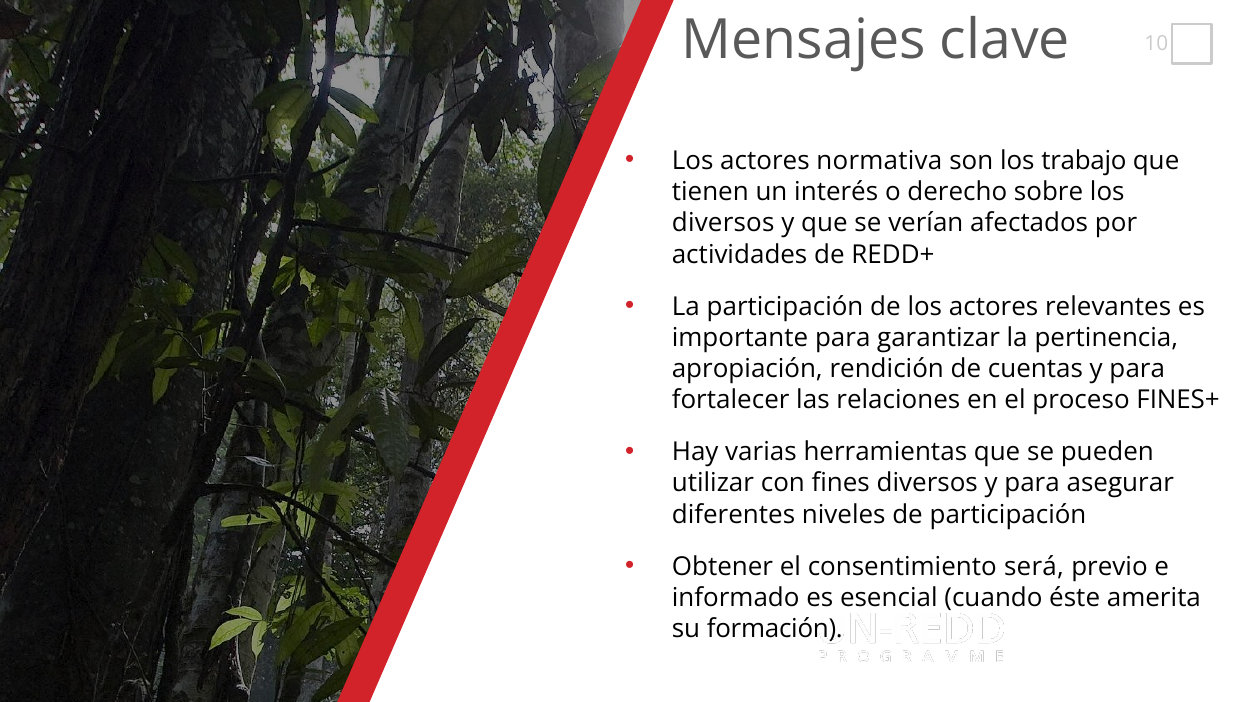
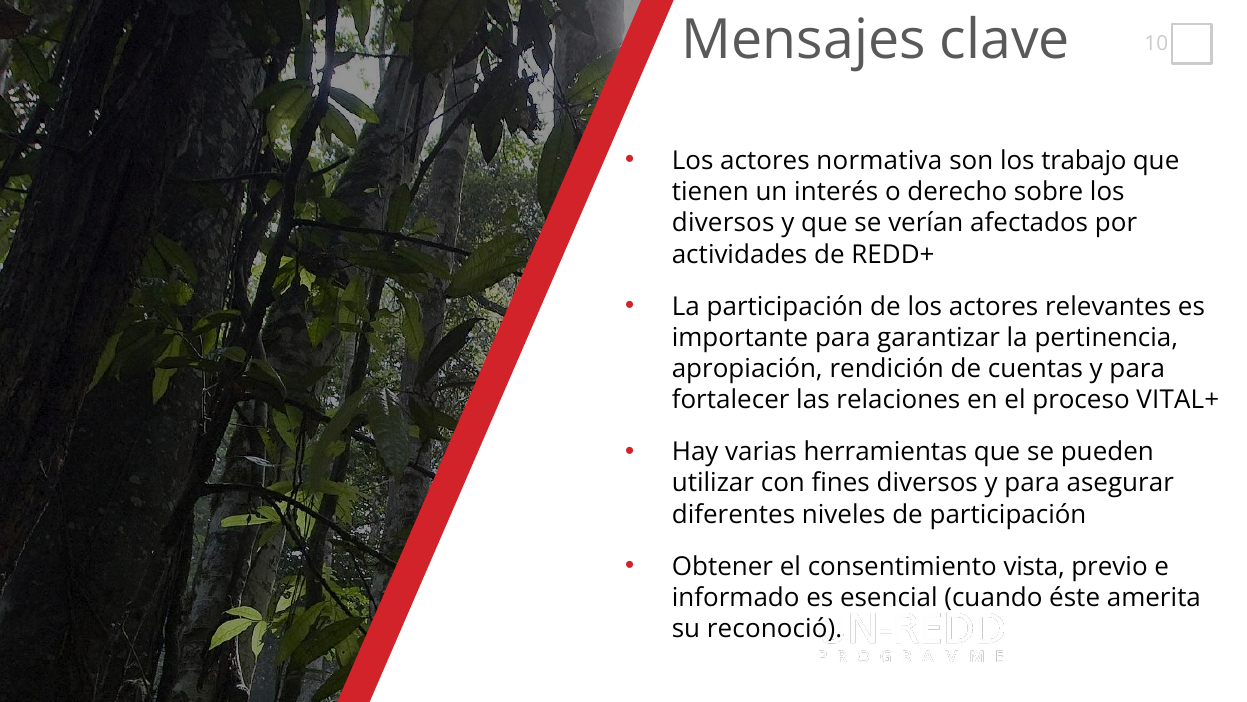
FINES+: FINES+ -> VITAL+ (1178, 400)
será: será -> vista (1034, 566)
formación: formación -> reconoció (775, 628)
